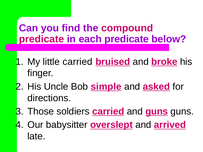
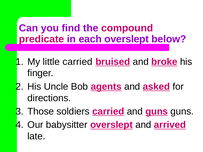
each predicate: predicate -> overslept (127, 39)
simple: simple -> agents (106, 87)
